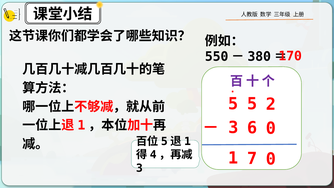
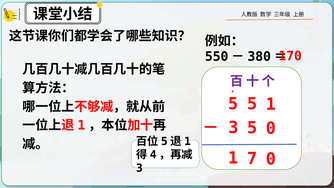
5 2: 2 -> 1 (271, 104)
3 6: 6 -> 5 (252, 128)
